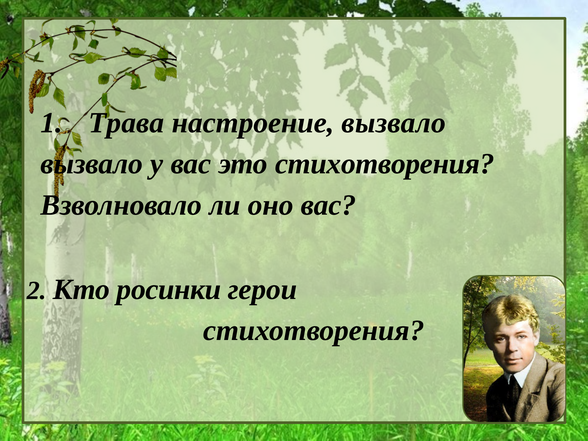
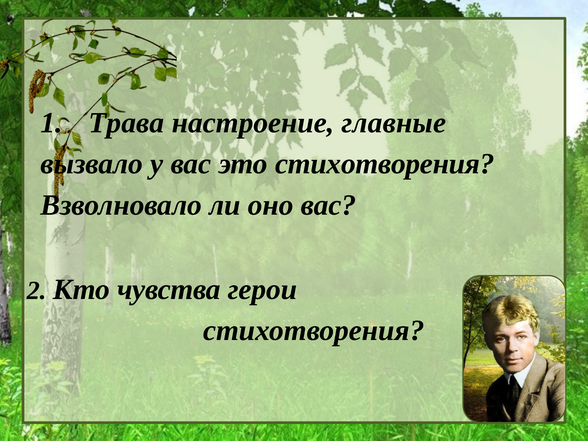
настроение вызвало: вызвало -> главные (394, 123)
росинки: росинки -> чувства (169, 289)
